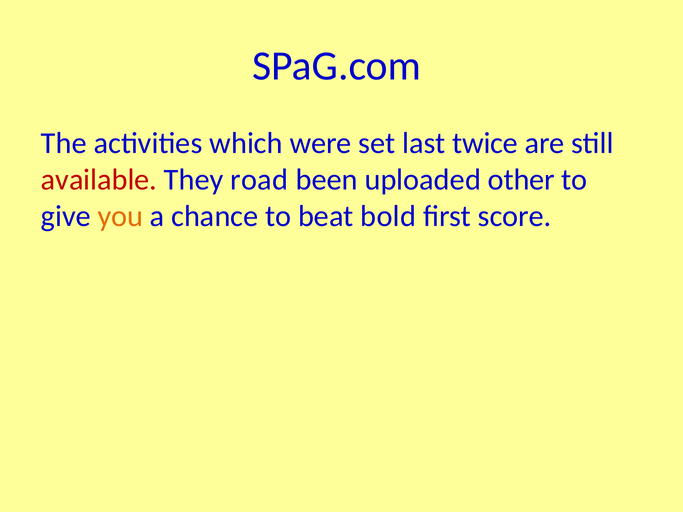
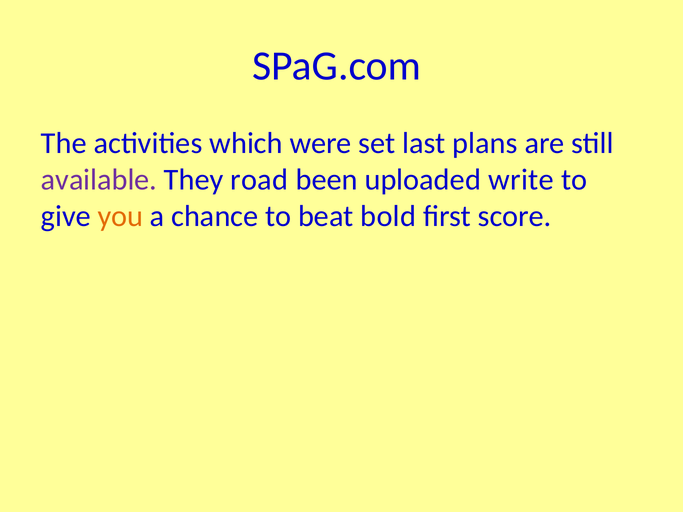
twice: twice -> plans (485, 143)
available colour: red -> purple (99, 180)
other: other -> write (521, 180)
